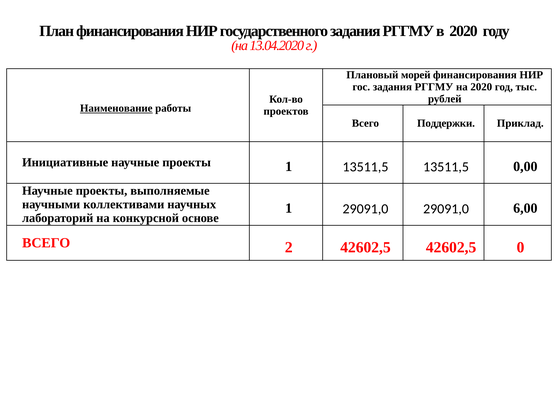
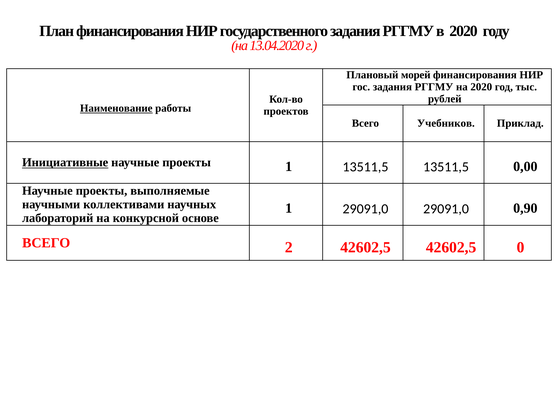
Поддержки: Поддержки -> Учебников (446, 123)
Инициативные underline: none -> present (65, 162)
6,00: 6,00 -> 0,90 (525, 208)
